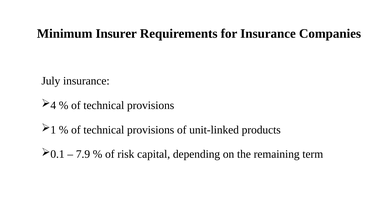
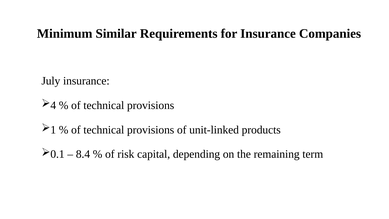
Insurer: Insurer -> Similar (116, 34)
7.9: 7.9 -> 8.4 (83, 154)
